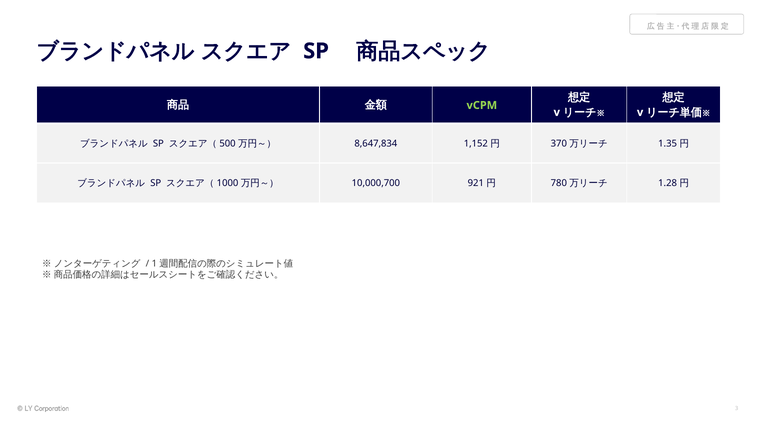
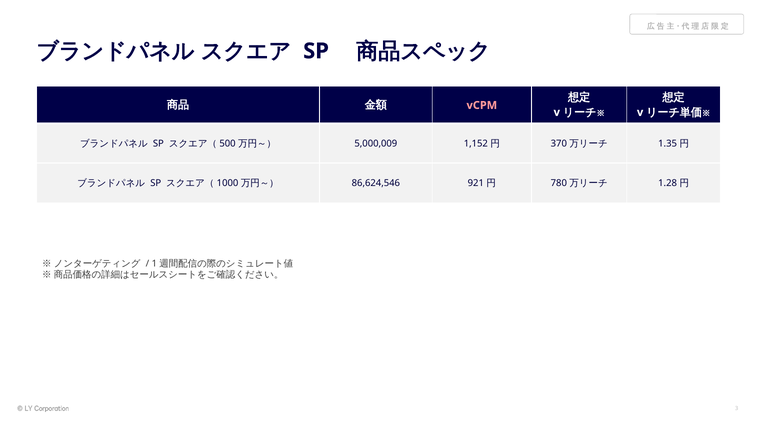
vCPM colour: light green -> pink (482, 105)
8,647,834: 8,647,834 -> 5,000,009 (376, 144)
10,000,700: 10,000,700 -> 86,624,546 (376, 183)
